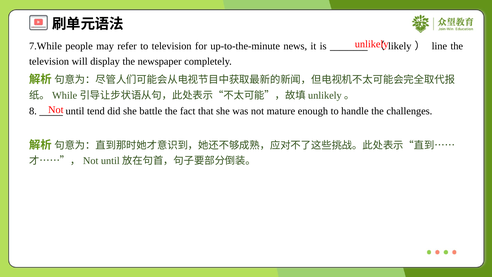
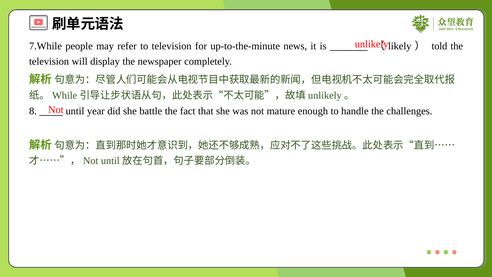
line: line -> told (439, 46)
tend: tend -> year (96, 111)
